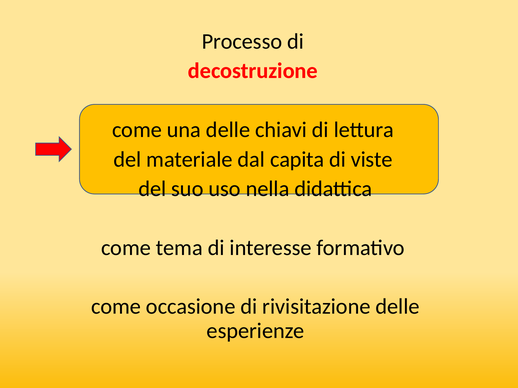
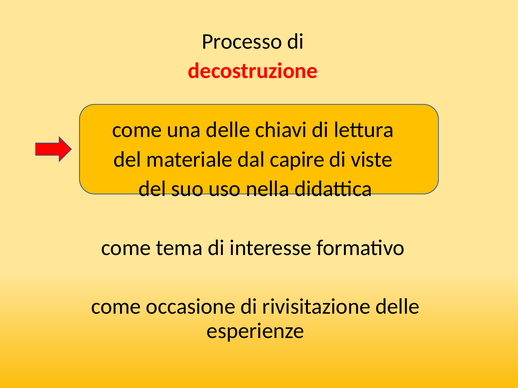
capita: capita -> capire (297, 160)
